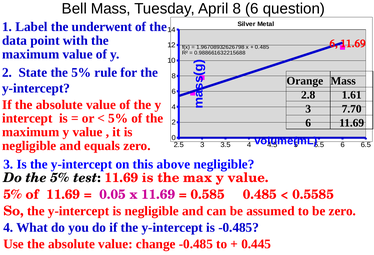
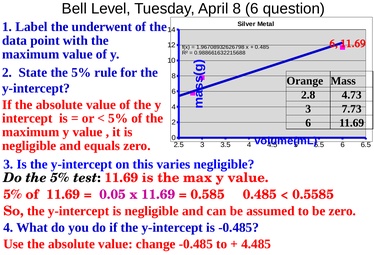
Bell Mass: Mass -> Level (111, 9)
1.61: 1.61 -> 4.73 (352, 95)
7.70: 7.70 -> 7.73 (352, 109)
above: above -> varies (173, 164)
0.445: 0.445 -> 4.485 (256, 244)
